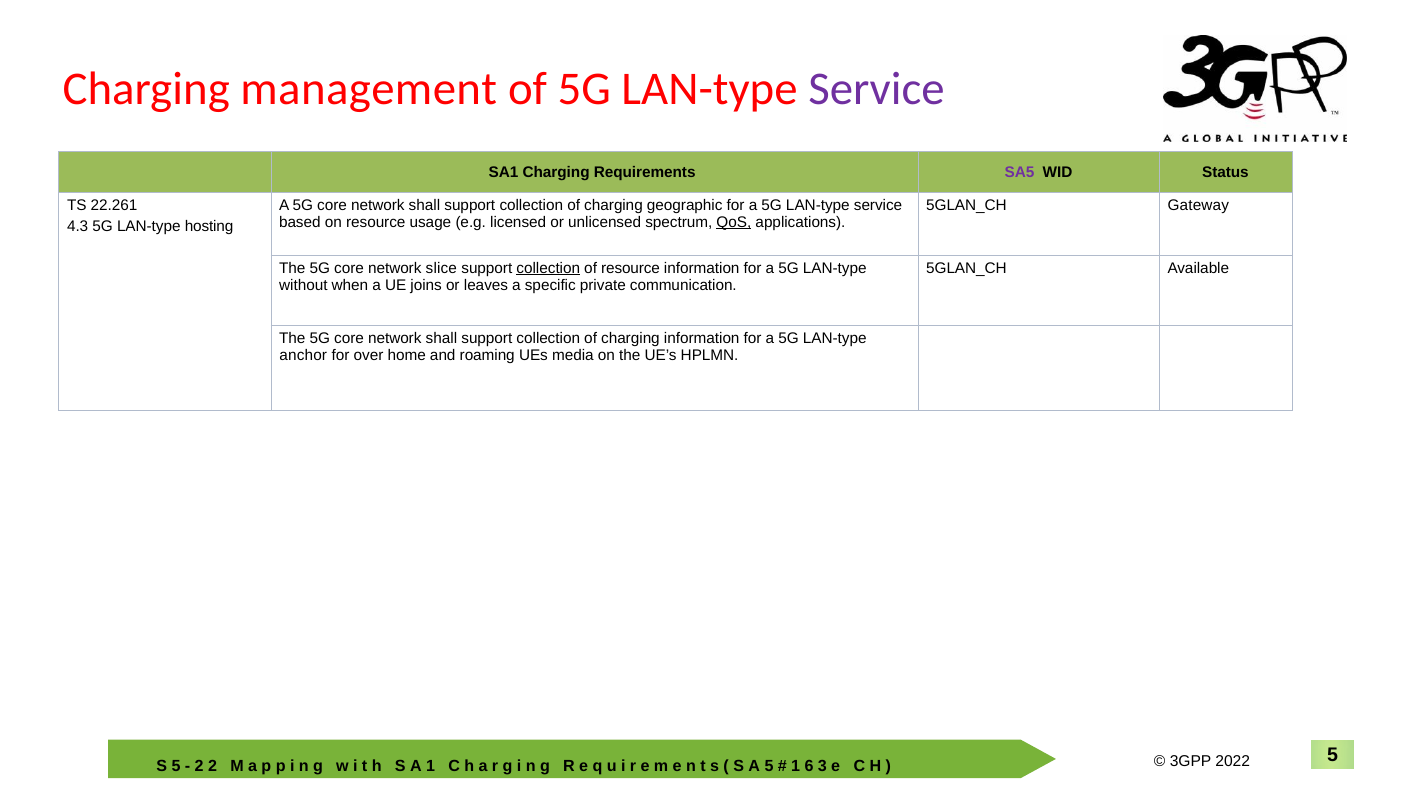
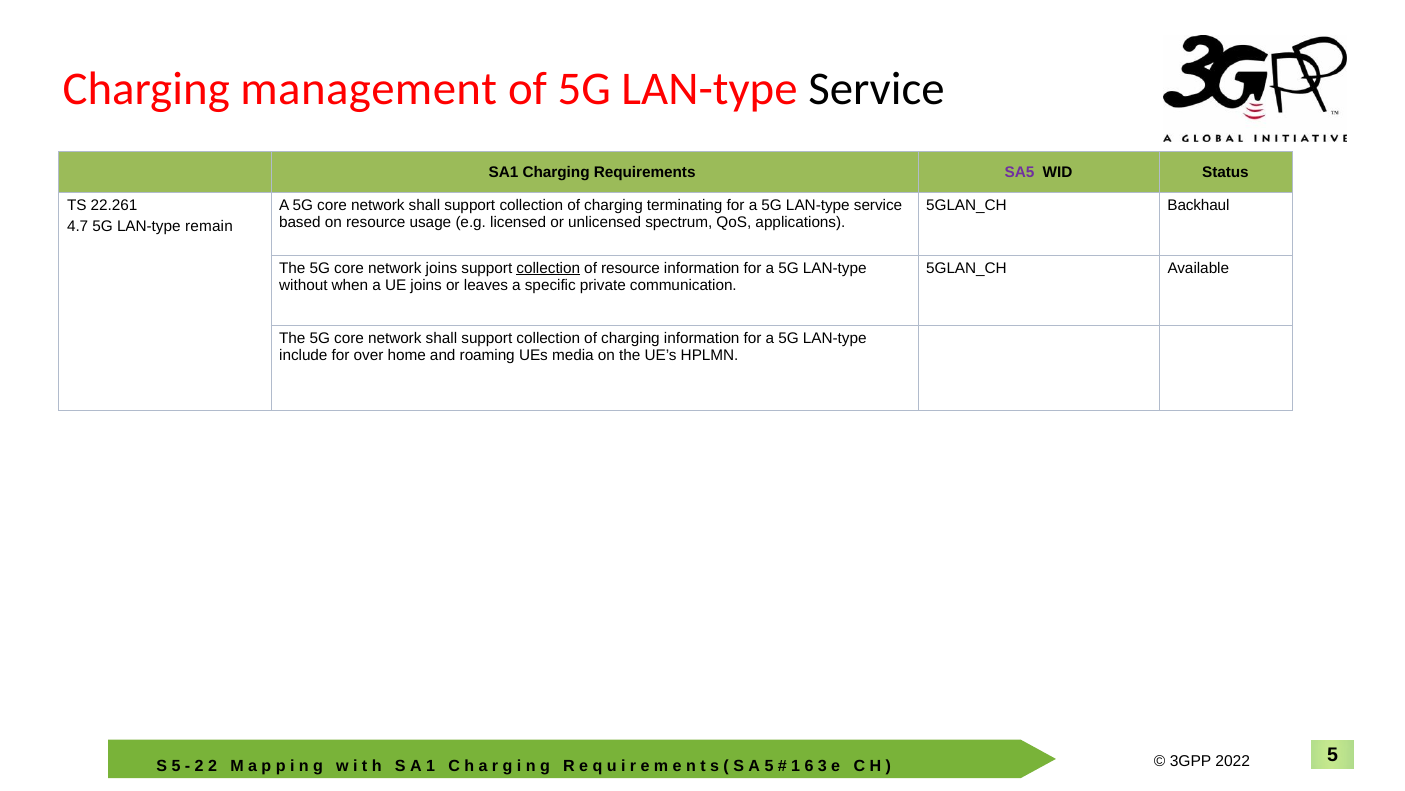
Service colour: purple -> black (877, 89)
geographic: geographic -> terminating (685, 205)
Gateway: Gateway -> Backhaul (1198, 205)
QoS underline: present -> none (734, 222)
4.3: 4.3 -> 4.7 (78, 226)
hosting: hosting -> remain (209, 226)
network slice: slice -> joins (441, 268)
anchor: anchor -> include (303, 355)
